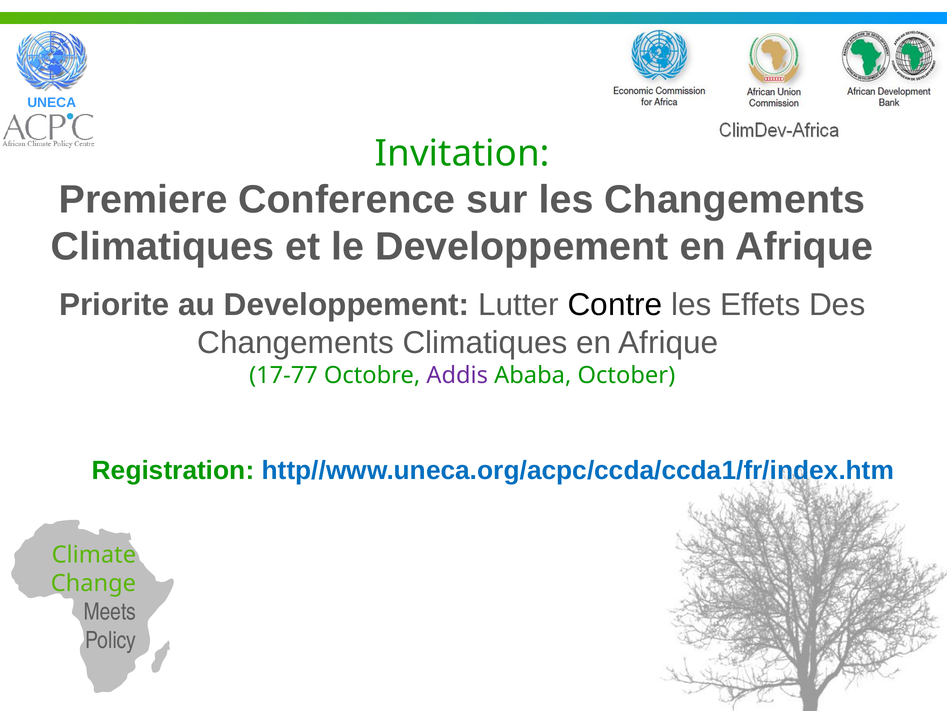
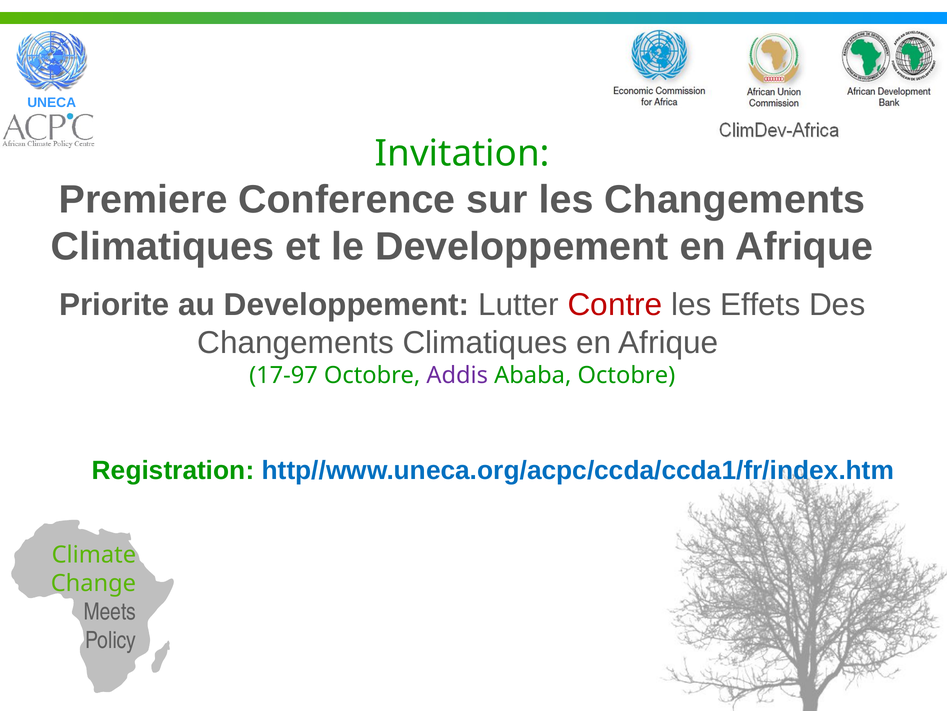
Contre colour: black -> red (615, 305)
17-77: 17-77 -> 17-97 (283, 375)
Ababa October: October -> Octobre (626, 375)
